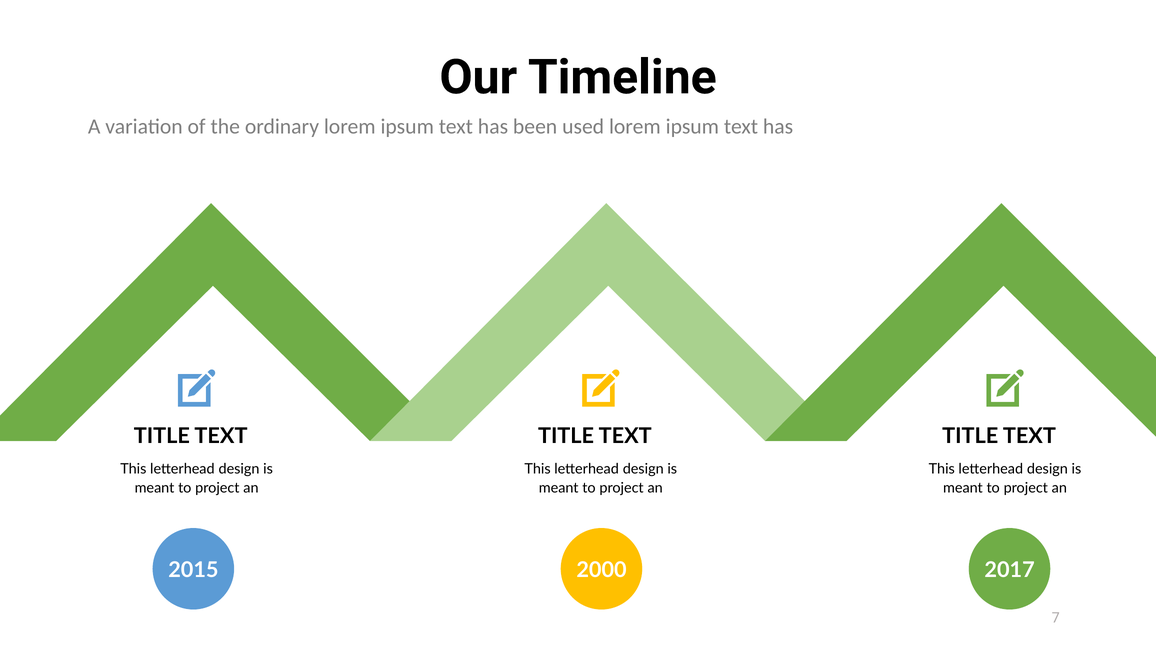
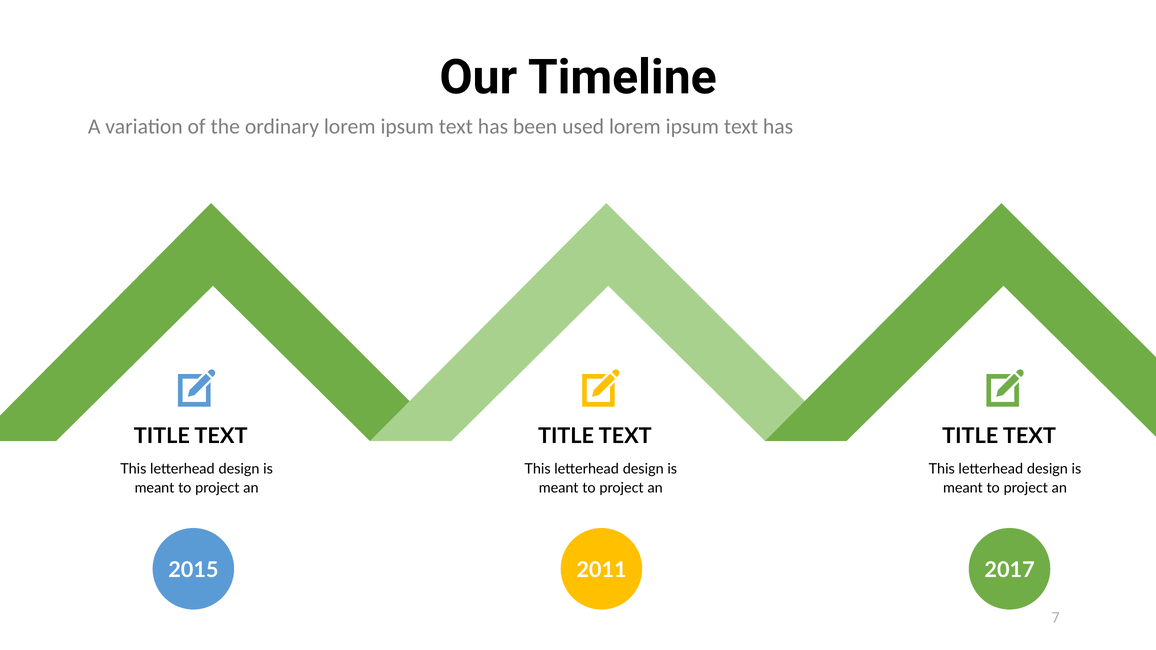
2000: 2000 -> 2011 (602, 570)
